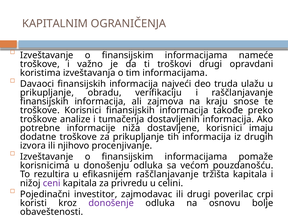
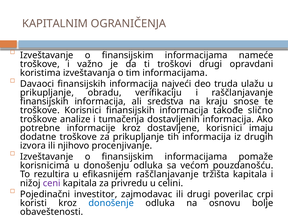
zajmova: zajmova -> sredstva (165, 102)
preko: preko -> slično (261, 110)
informacije niža: niža -> kroz (132, 128)
donošenje colour: purple -> blue (111, 203)
